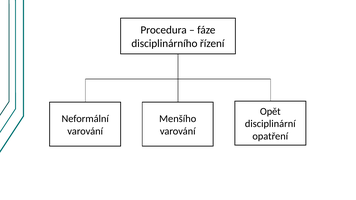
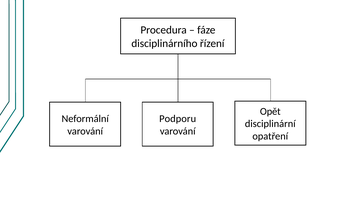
Menšího: Menšího -> Podporu (178, 119)
